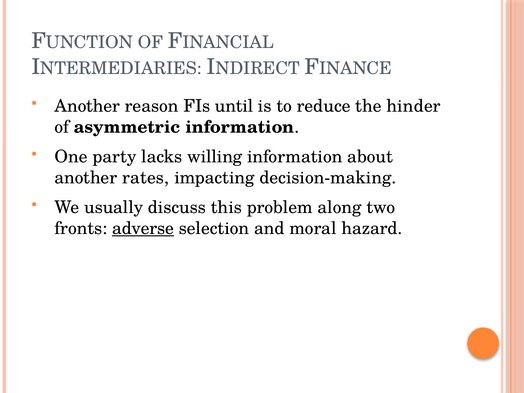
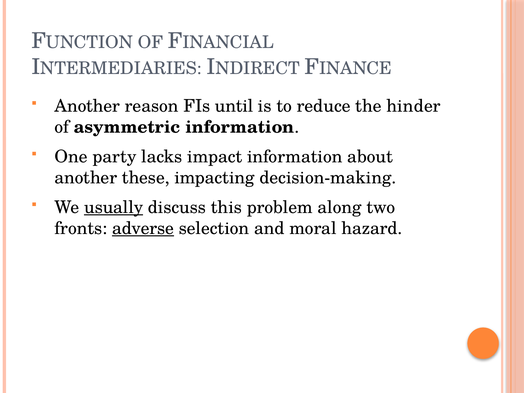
willing: willing -> impact (215, 157)
rates: rates -> these (146, 178)
usually underline: none -> present (114, 207)
